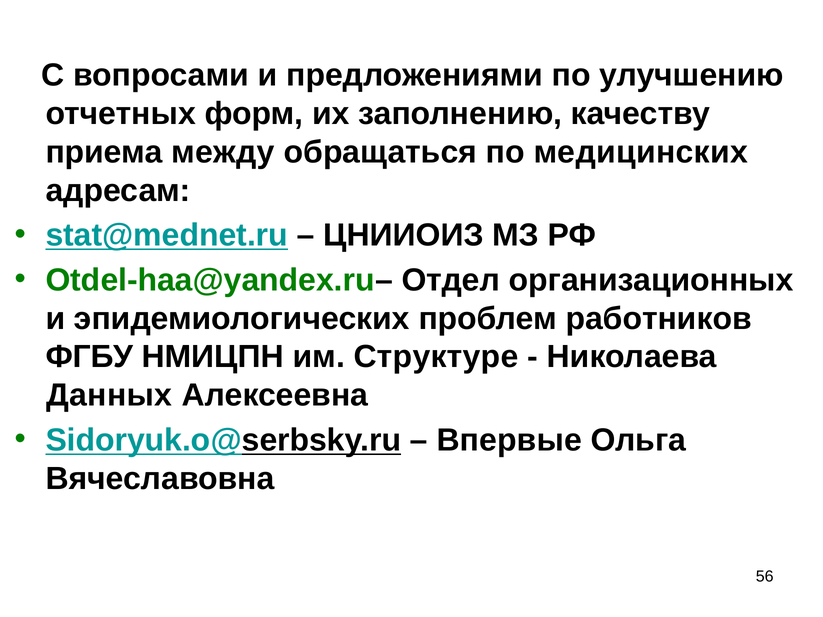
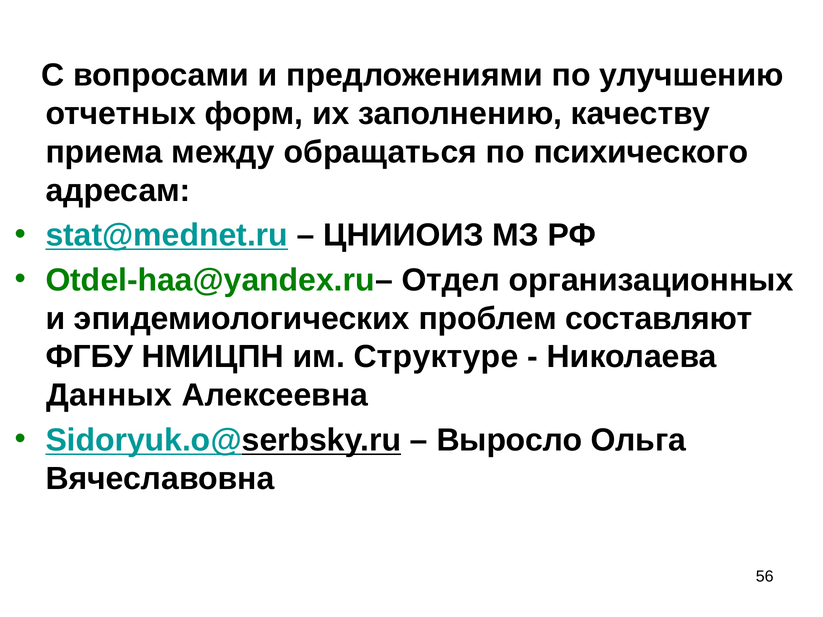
медицинских: медицинских -> психического (641, 152)
работников: работников -> составляют (659, 319)
Впервые: Впервые -> Выросло (509, 440)
